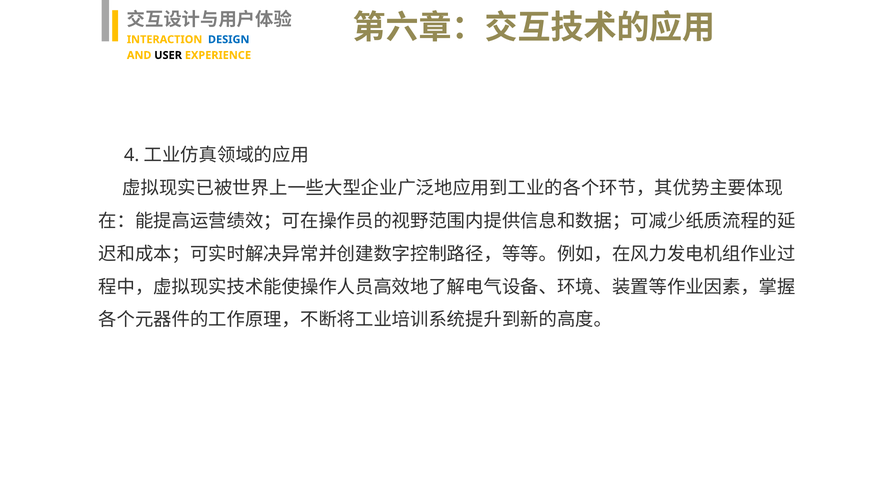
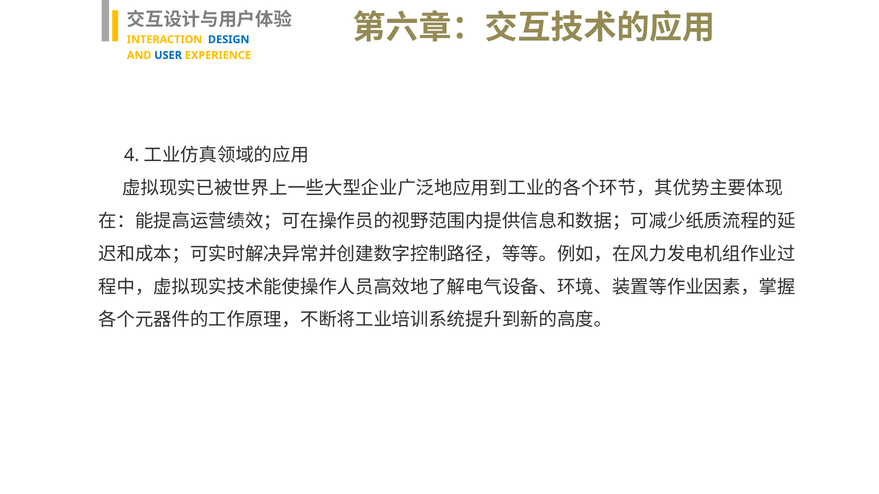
USER colour: black -> blue (168, 55)
